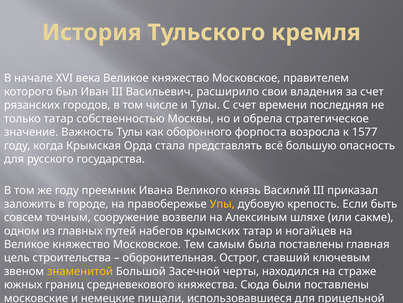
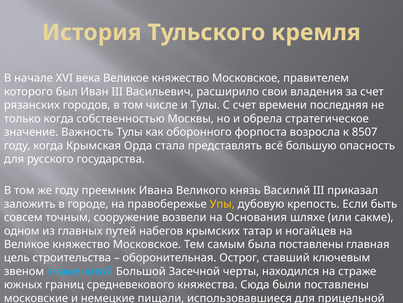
только татар: татар -> когда (59, 118)
1577: 1577 -> 8507 (365, 132)
Алексиным: Алексиным -> Основания (256, 217)
знаменитой colour: yellow -> light blue (80, 271)
